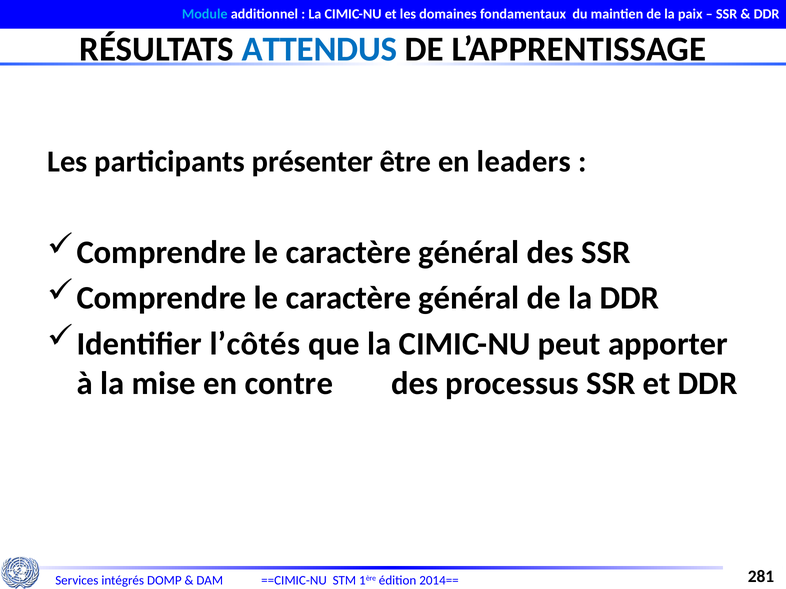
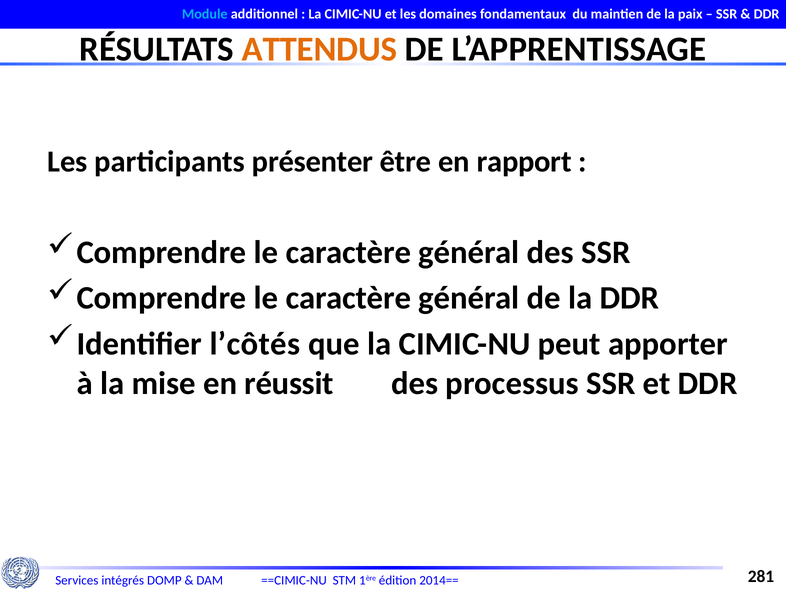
ATTENDUS colour: blue -> orange (319, 49)
leaders: leaders -> rapport (524, 162)
contre: contre -> réussit (289, 384)
